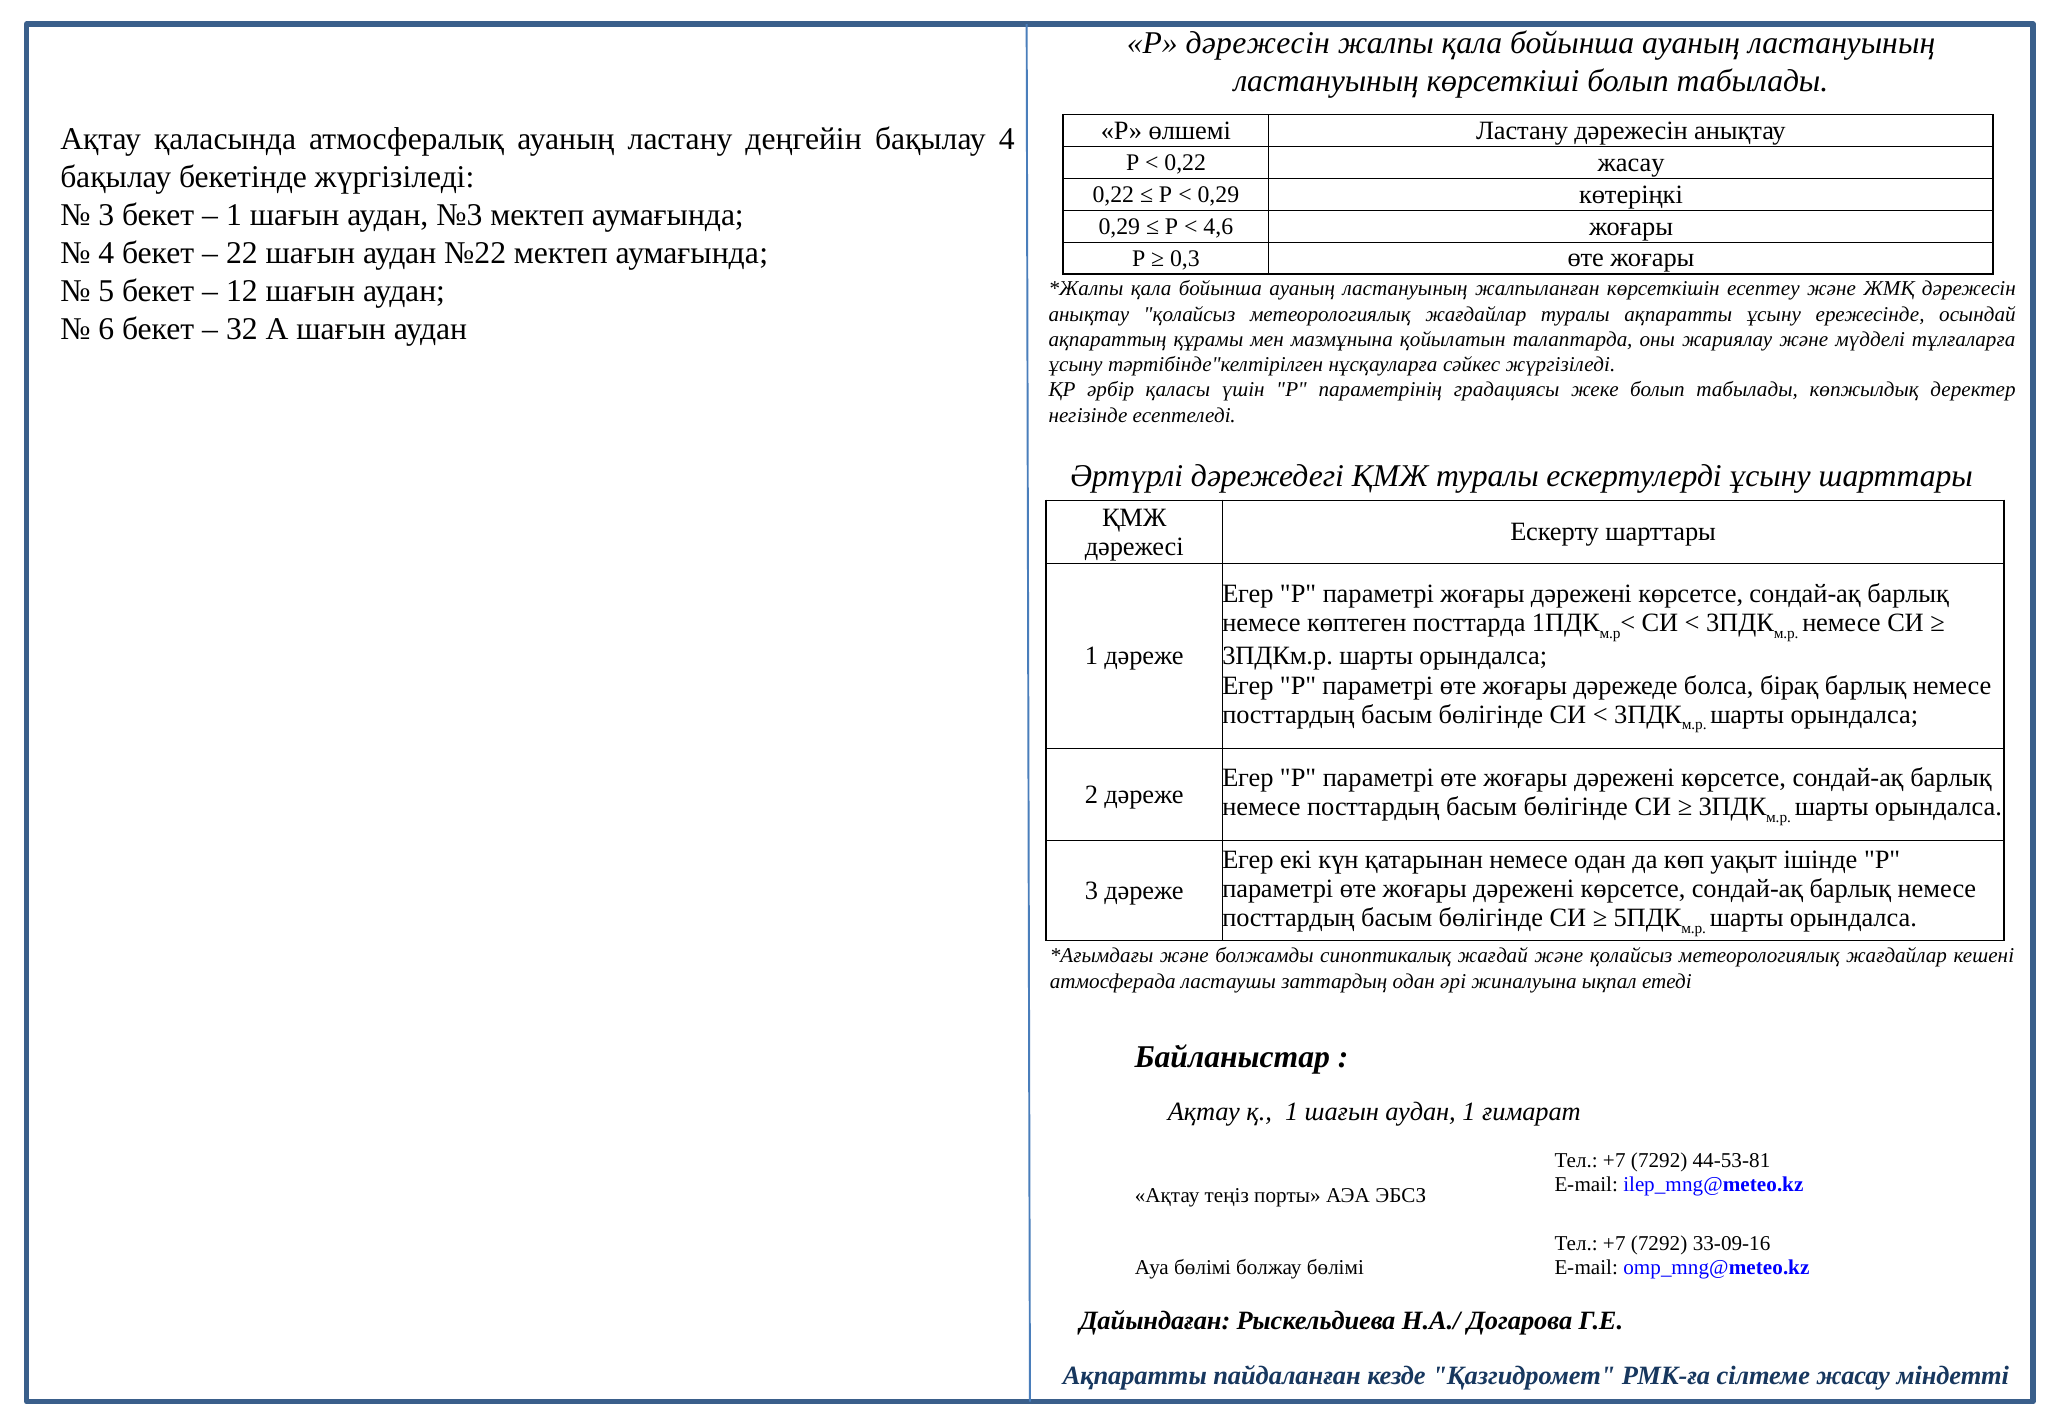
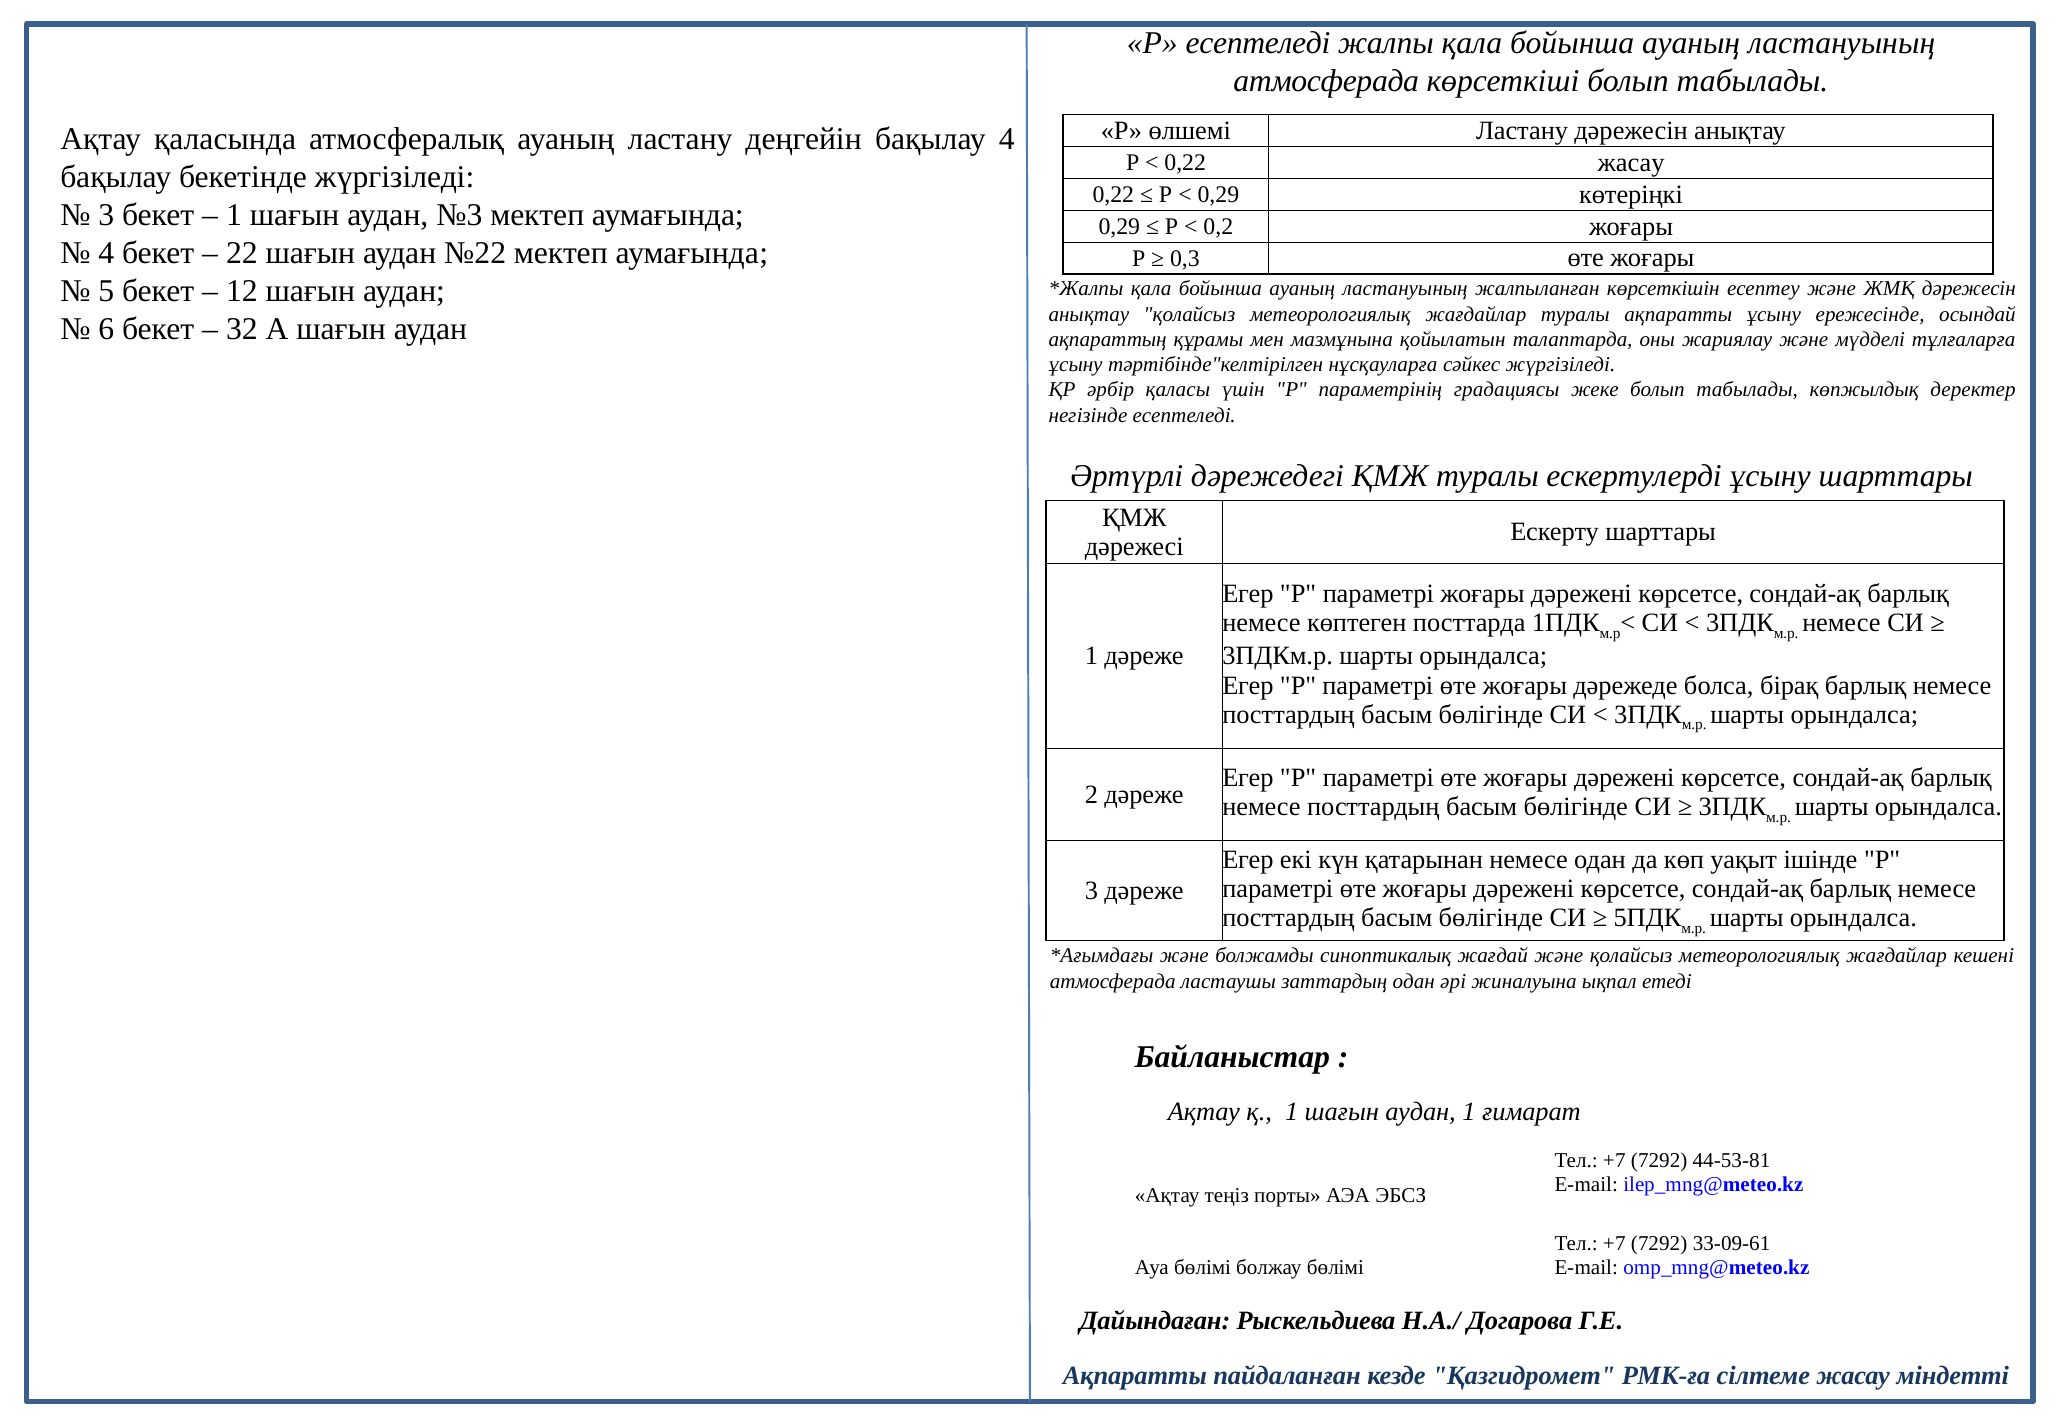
Р дәрежесін: дәрежесін -> есептеледі (1258, 43)
ластануының: ластануының -> атмосферада (1326, 81)
4,6: 4,6 -> 0,2 (1218, 226)
33-09-16: 33-09-16 -> 33-09-61 (1732, 1244)
